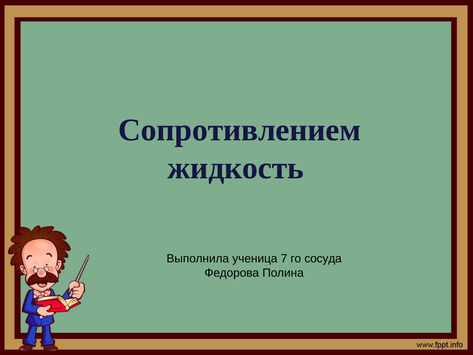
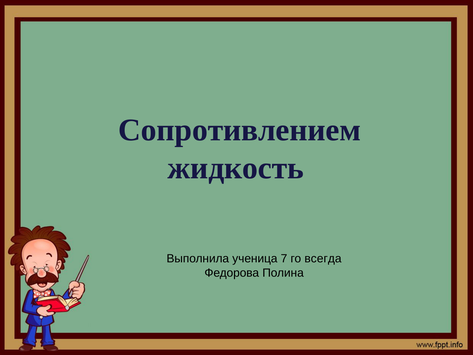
сосуда: сосуда -> всегда (323, 258)
